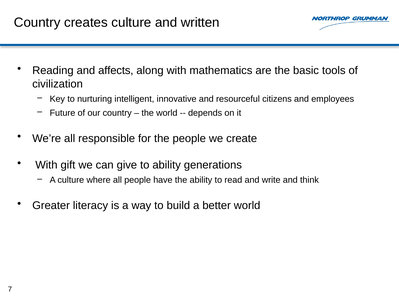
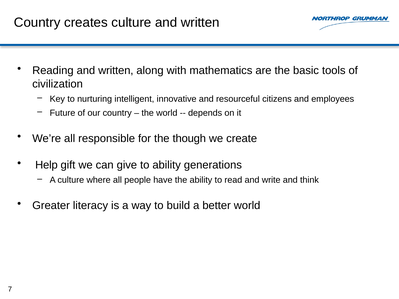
Reading and affects: affects -> written (116, 71)
the people: people -> though (189, 138)
With: With -> Help (46, 165)
